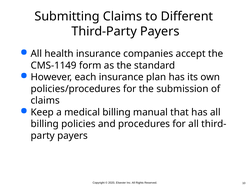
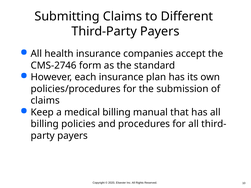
CMS-1149: CMS-1149 -> CMS-2746 (54, 66)
